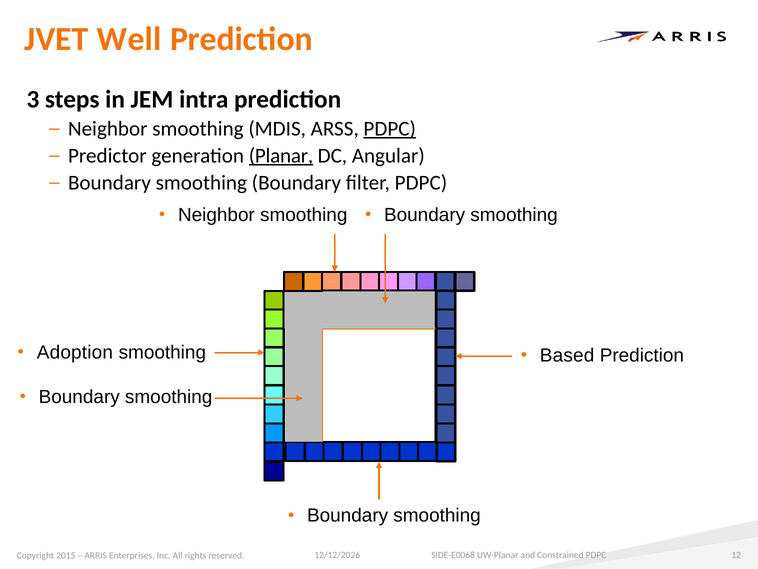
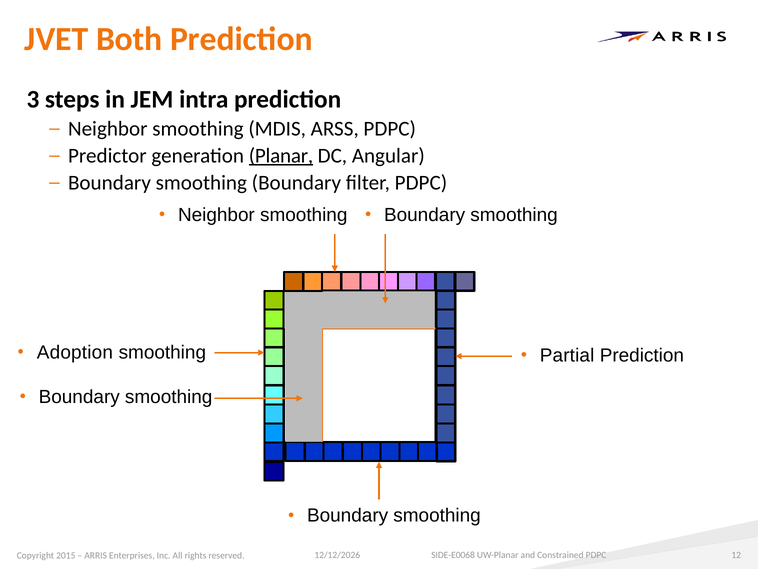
Well: Well -> Both (129, 39)
PDPC underline: present -> none (390, 129)
Based: Based -> Partial (567, 355)
